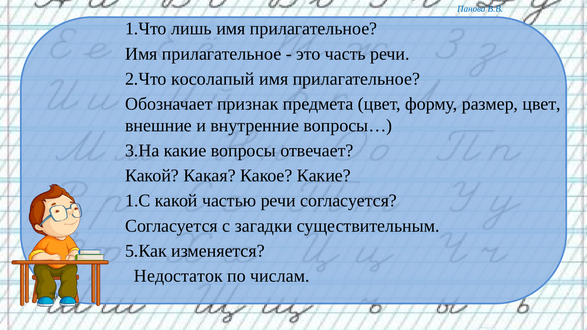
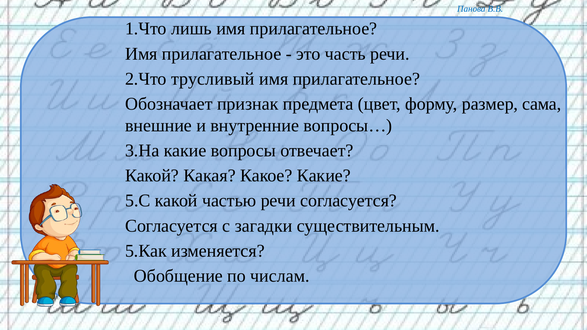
косолапый: косолапый -> трусливый (213, 79)
размер цвет: цвет -> сама (542, 104)
1.С: 1.С -> 5.С (138, 201)
Недостаток: Недостаток -> Обобщение (178, 276)
